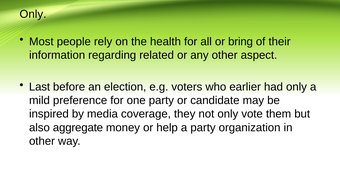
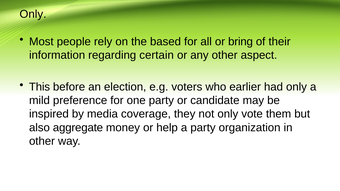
health: health -> based (165, 42)
related: related -> certain (157, 55)
Last: Last -> This (40, 87)
